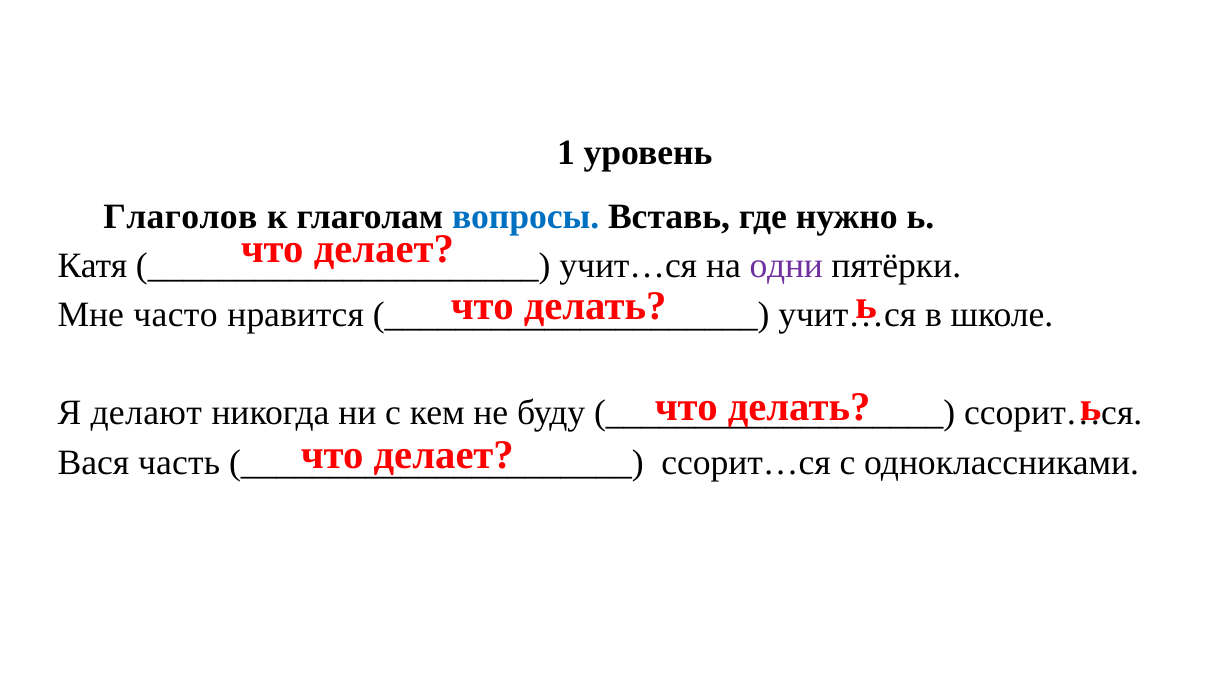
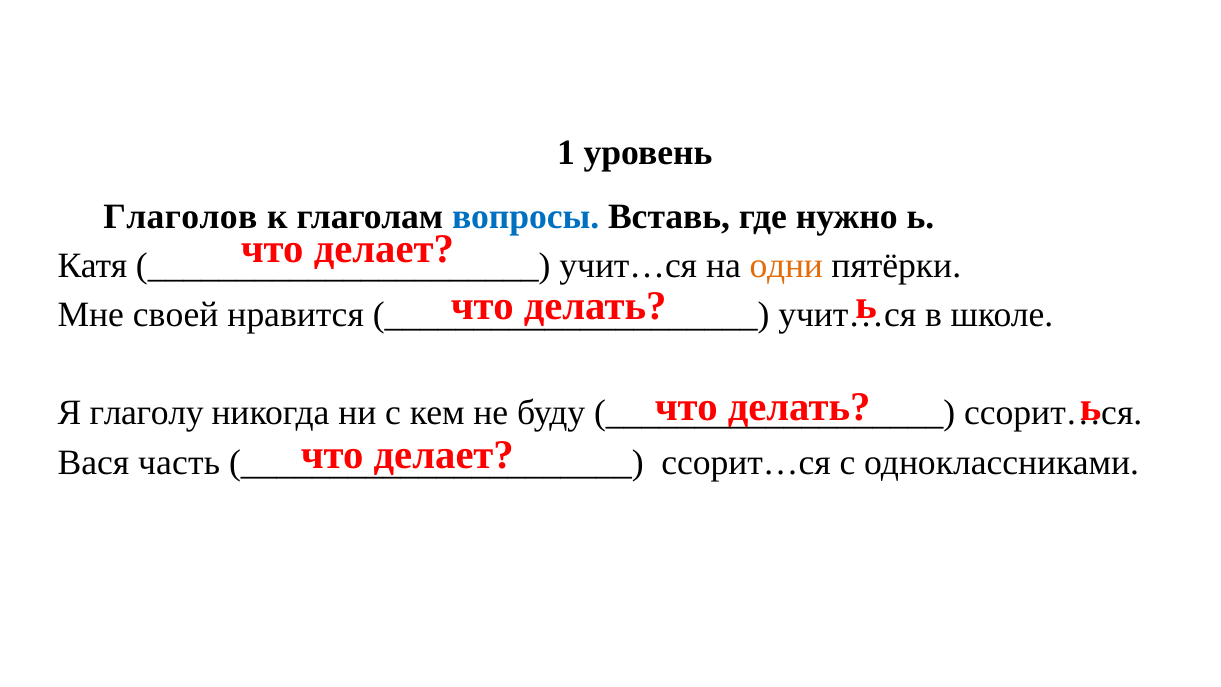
одни colour: purple -> orange (786, 266)
часто: часто -> своей (176, 315)
делают: делают -> глаголу (147, 413)
